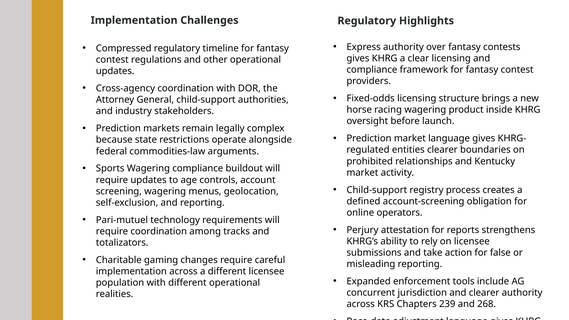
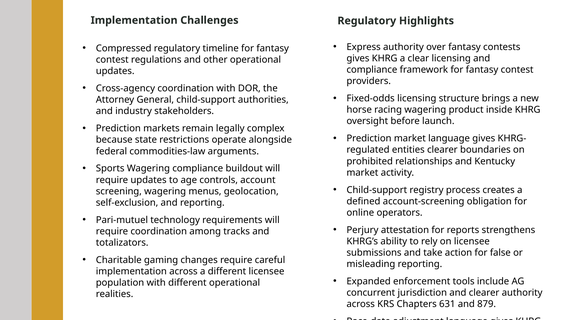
239: 239 -> 631 (447, 304)
268: 268 -> 879 (487, 304)
